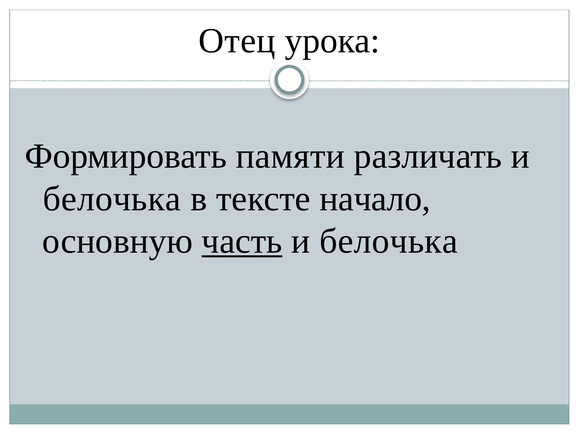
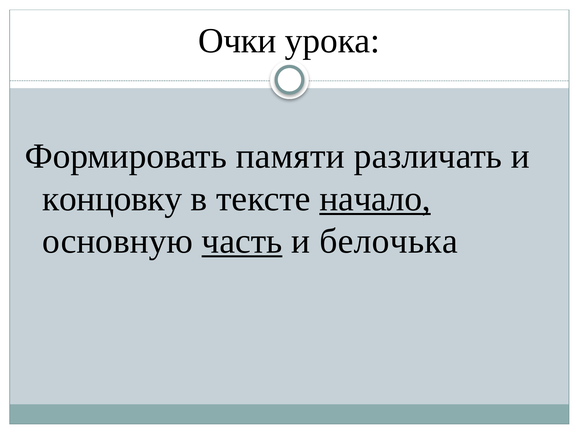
Отец: Отец -> Очки (237, 41)
белочька: белочька -> концовку (112, 199)
начало underline: none -> present (375, 199)
